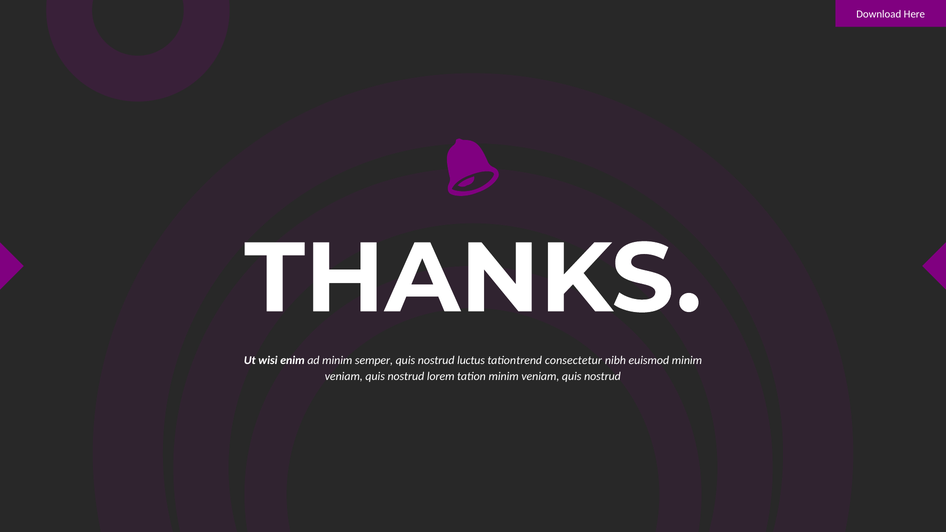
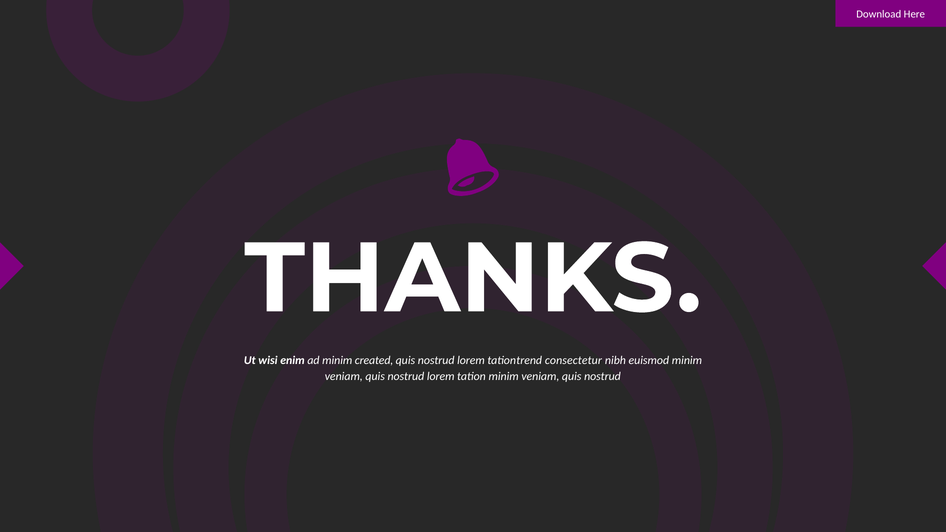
semper: semper -> created (374, 360)
luctus: luctus -> lorem (471, 360)
